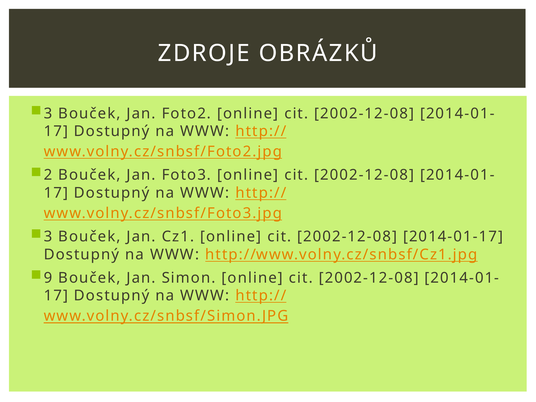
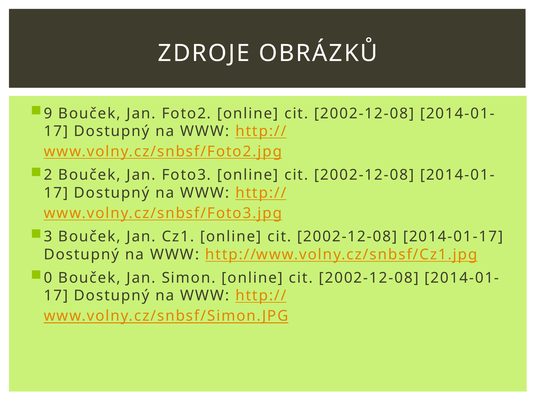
3: 3 -> 9 (48, 113)
9: 9 -> 0 (48, 278)
